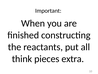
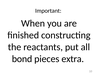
think: think -> bond (22, 58)
